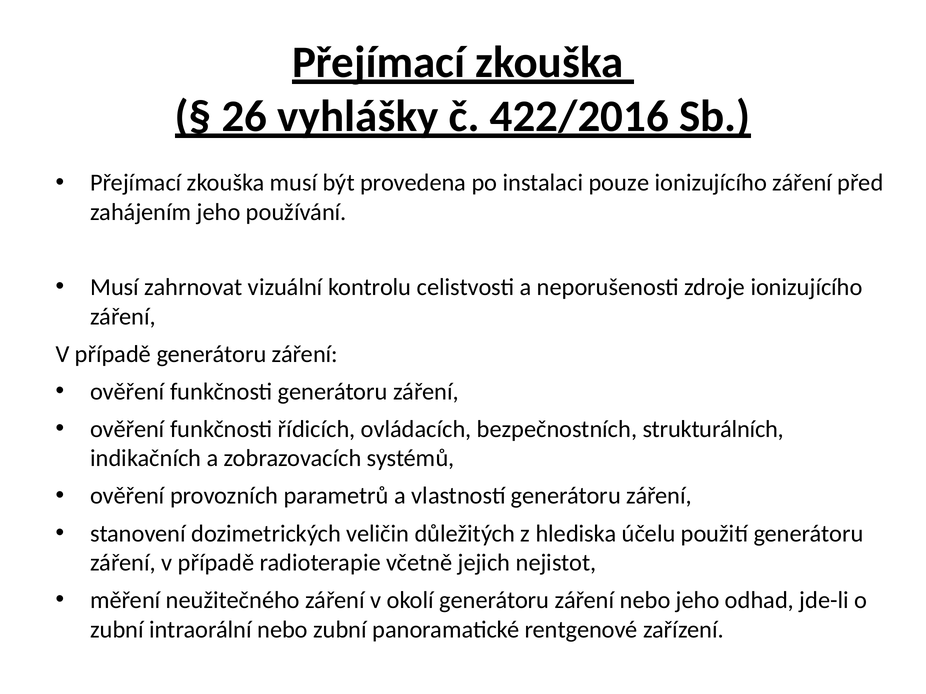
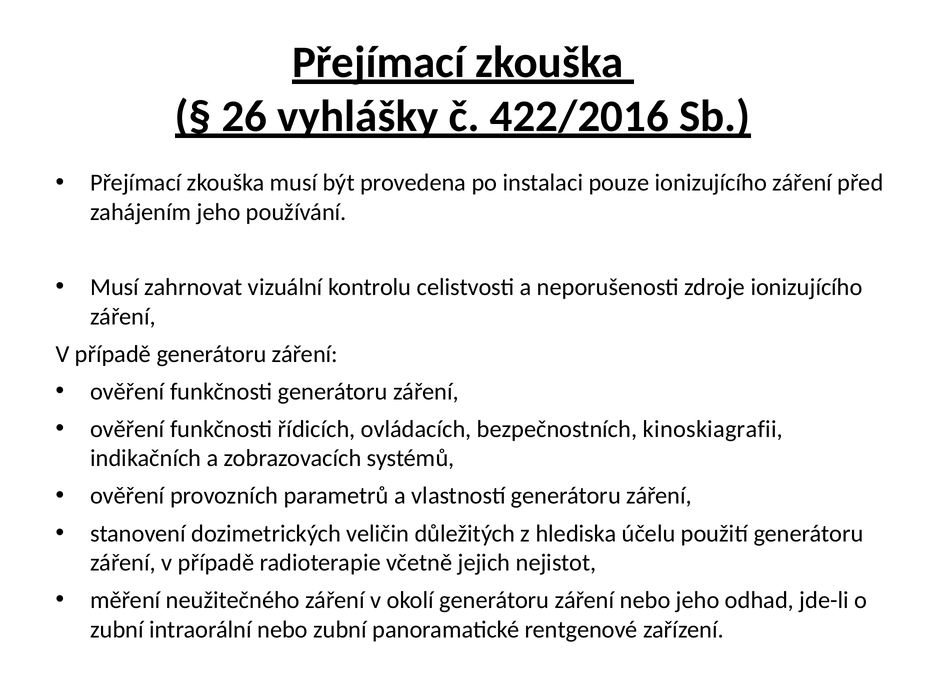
strukturálních: strukturálních -> kinoskiagrafii (713, 429)
